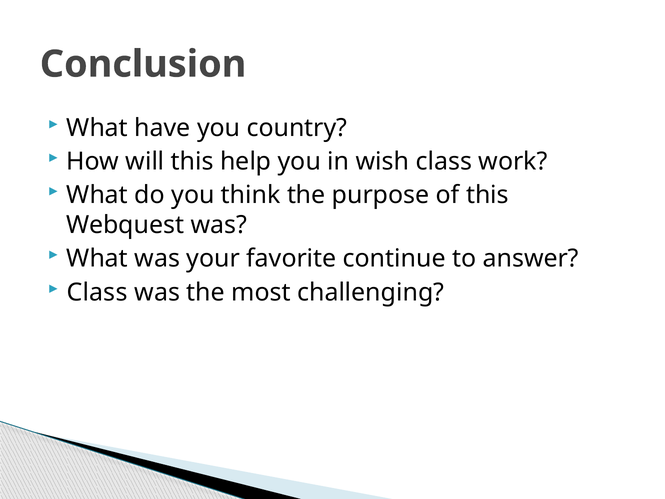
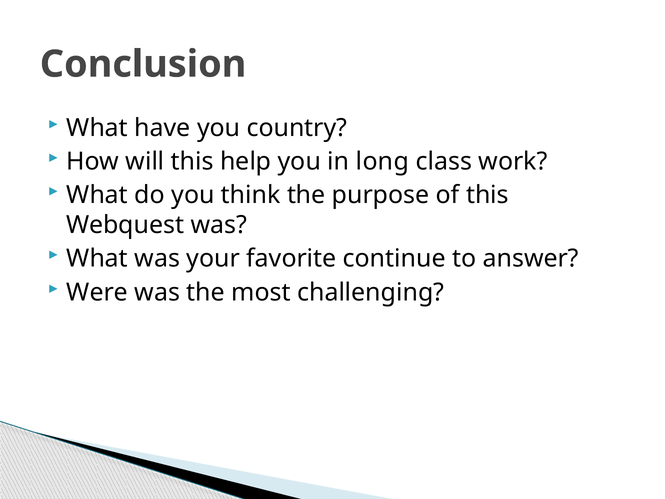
wish: wish -> long (382, 161)
Class: Class -> Were (97, 292)
